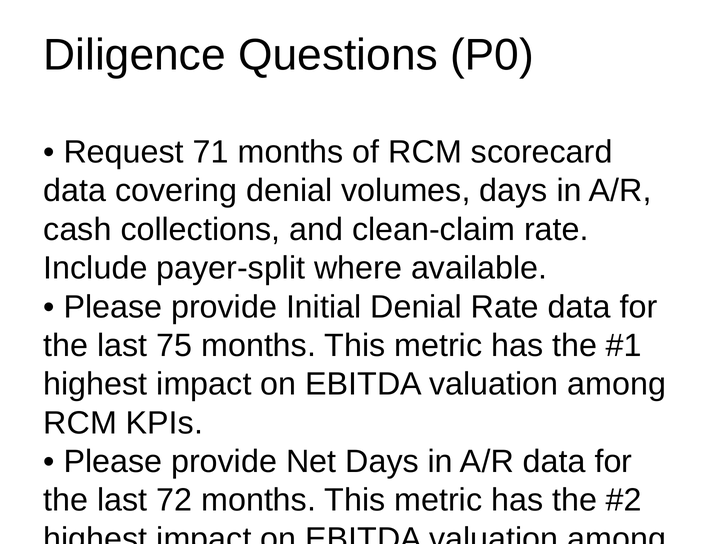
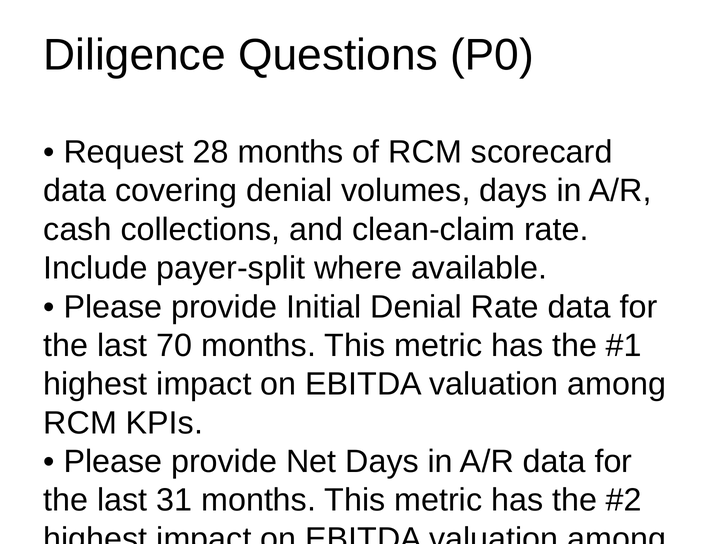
71: 71 -> 28 (211, 152)
75: 75 -> 70 (174, 346)
72: 72 -> 31 (174, 501)
